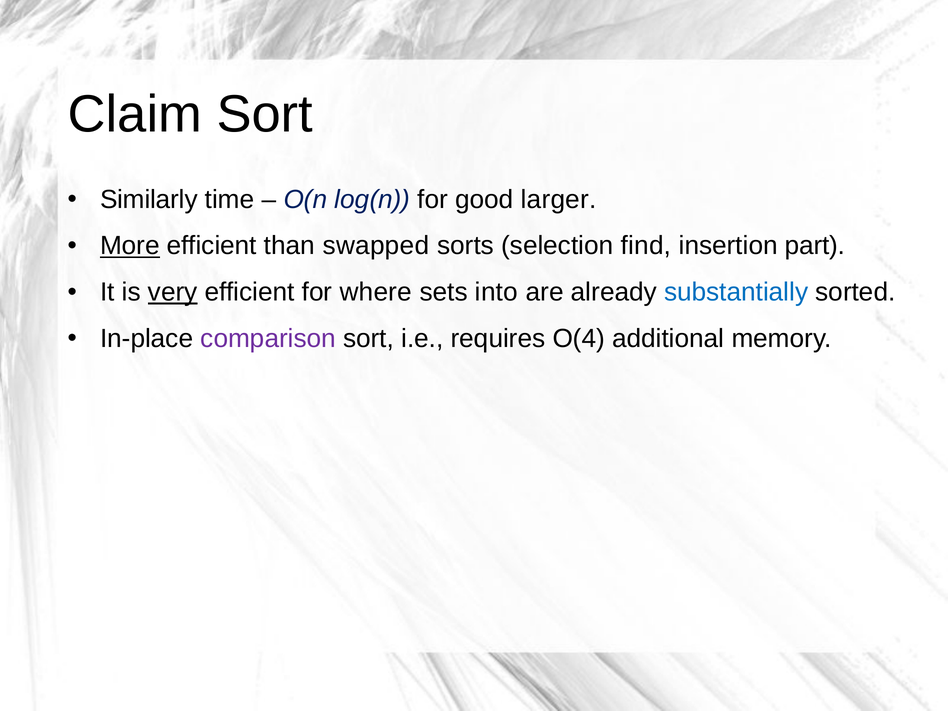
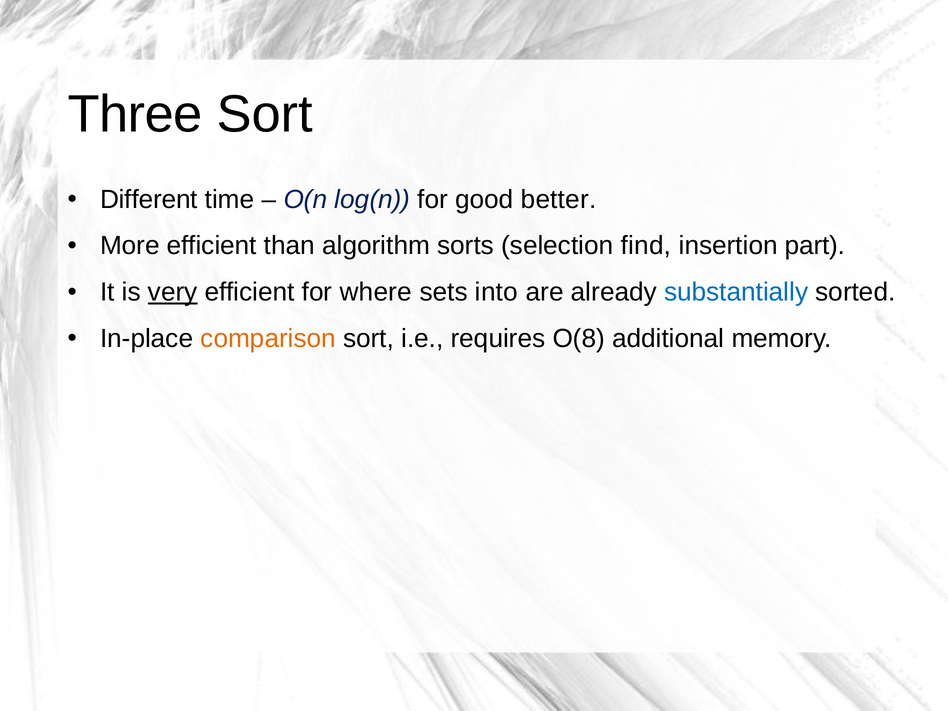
Claim: Claim -> Three (135, 115)
Similarly: Similarly -> Different (149, 199)
larger: larger -> better (559, 199)
More underline: present -> none (130, 246)
swapped: swapped -> algorithm (376, 246)
comparison colour: purple -> orange (268, 338)
O(4: O(4 -> O(8 (579, 338)
